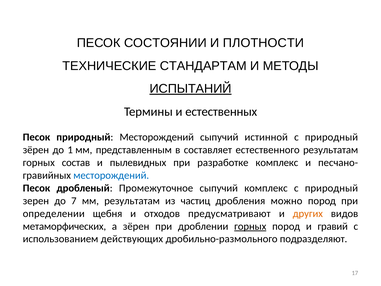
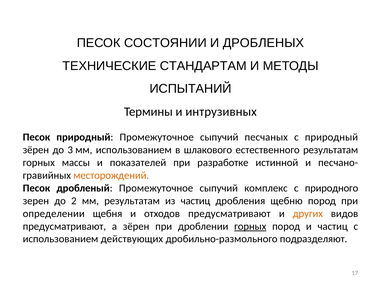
ПЛОТНОСТИ: ПЛОТНОСТИ -> ДРОБЛЕНЫХ (263, 43)
ИСПЫТАНИЙ underline: present -> none (191, 89)
естественных: естественных -> интрузивных (221, 112)
природный Месторождений: Месторождений -> Промежуточное (157, 137)
истинной: истинной -> песчаных (266, 137)
1: 1 -> 3 (70, 150)
мм представленным: представленным -> использованием (134, 150)
составляет: составляет -> шлакового (208, 150)
состав: состав -> массы (76, 163)
пылевидных: пылевидных -> показателей (138, 163)
разработке комплекс: комплекс -> истинной (277, 163)
месторождений colour: blue -> orange (111, 175)
природный: природный -> природного (332, 188)
7: 7 -> 2 (74, 201)
можно: можно -> щебню (287, 201)
метаморфических: метаморфических -> предусматривают (64, 226)
и гравий: гравий -> частиц (333, 226)
